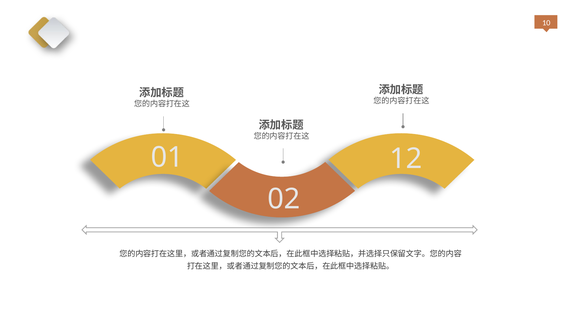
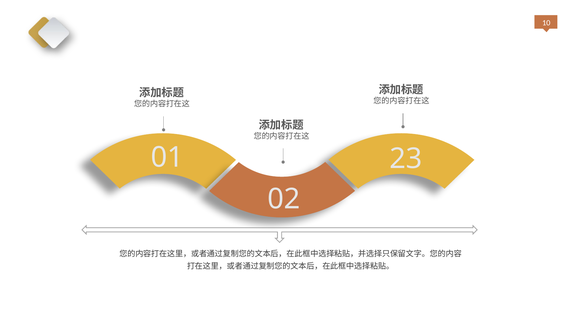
12: 12 -> 23 (406, 159)
